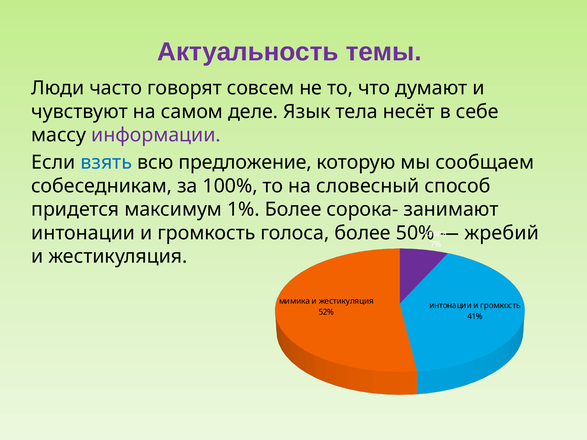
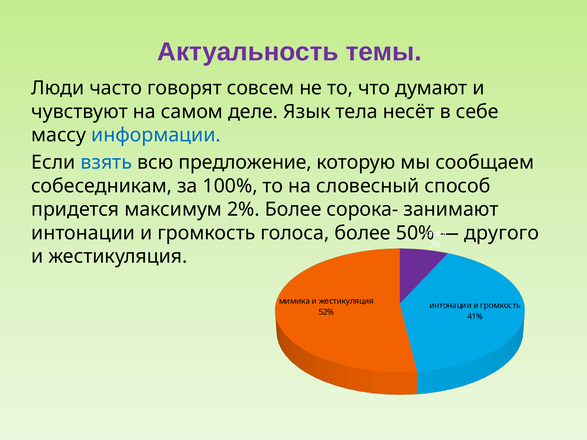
информации colour: purple -> blue (156, 135)
1%: 1% -> 2% (243, 210)
жребий: жребий -> другого (502, 233)
